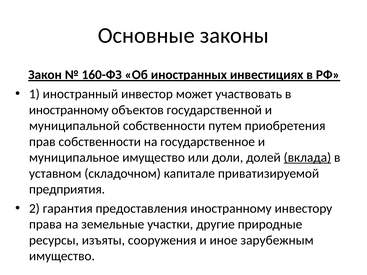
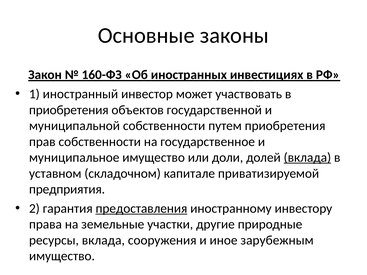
иностранному: иностранному -> приобретения (69, 110)
предоставления underline: none -> present (141, 209)
ресурсы изъяты: изъяты -> вклада (103, 240)
